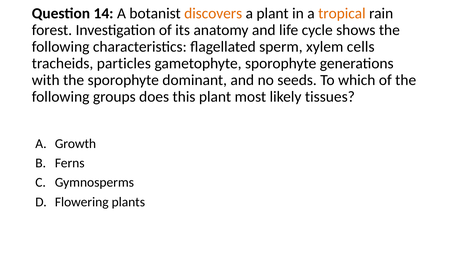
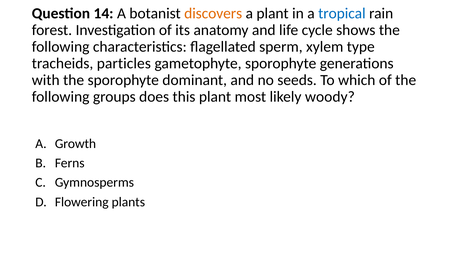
tropical colour: orange -> blue (342, 13)
cells: cells -> type (361, 47)
tissues: tissues -> woody (330, 97)
